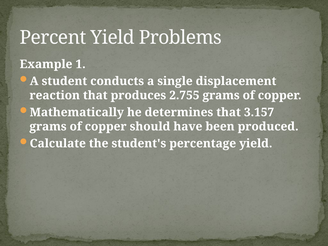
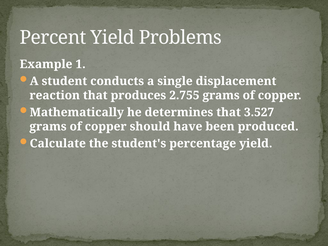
3.157: 3.157 -> 3.527 (259, 112)
